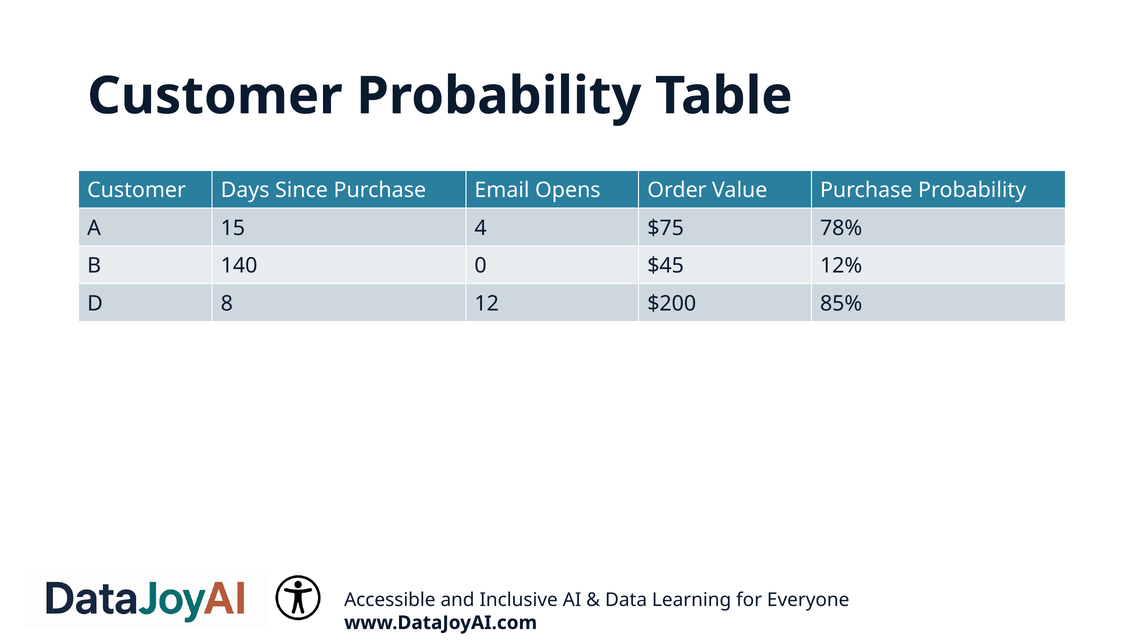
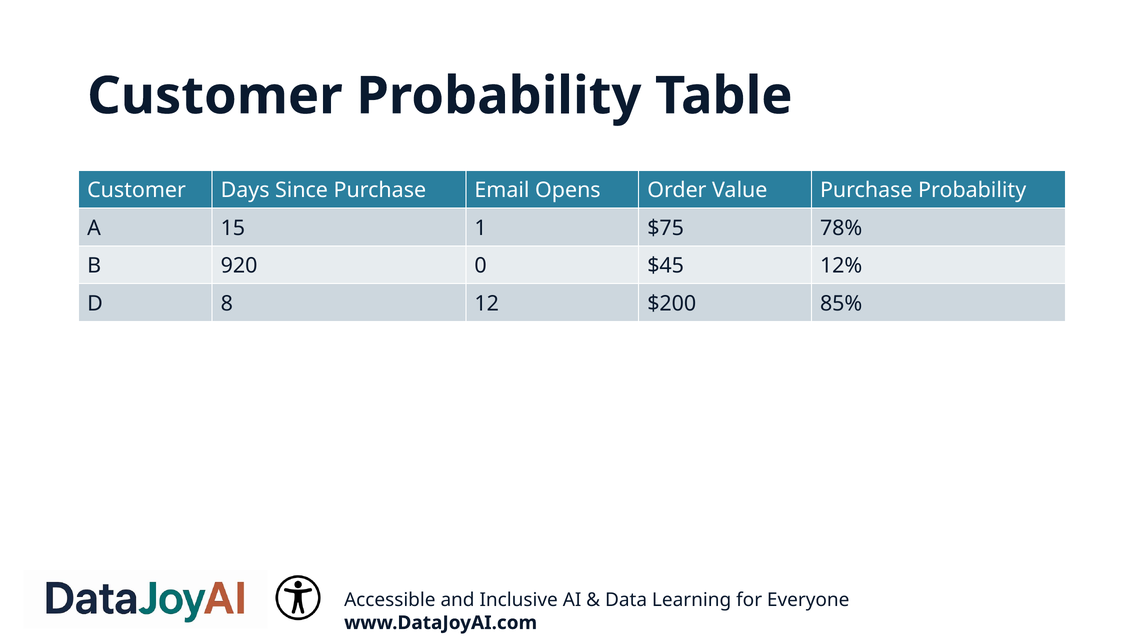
4: 4 -> 1 (481, 228)
140: 140 -> 920 (239, 266)
